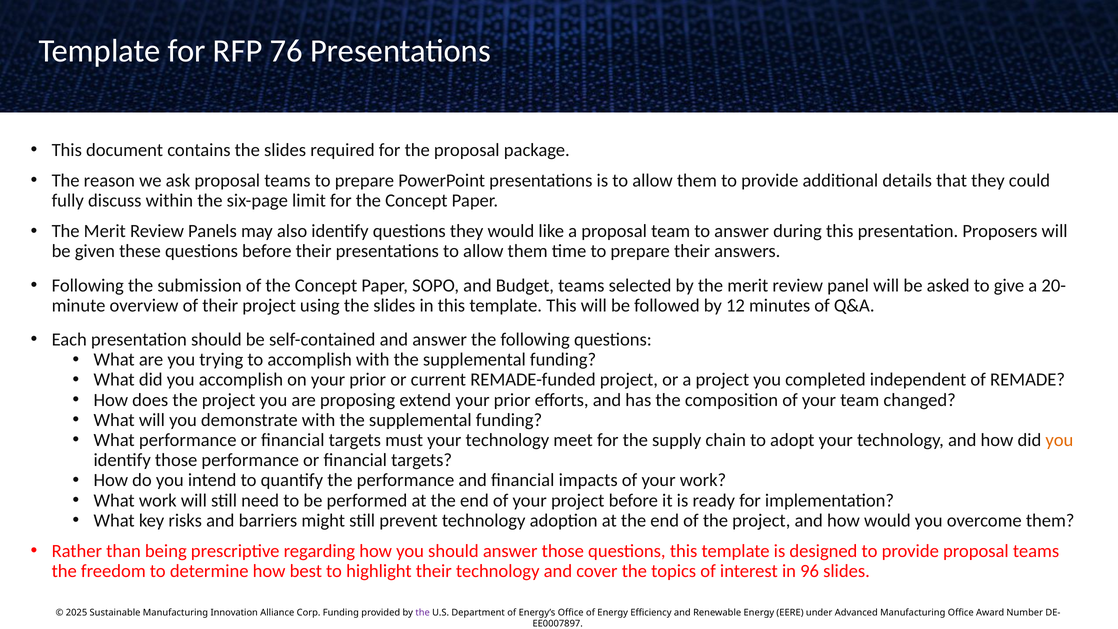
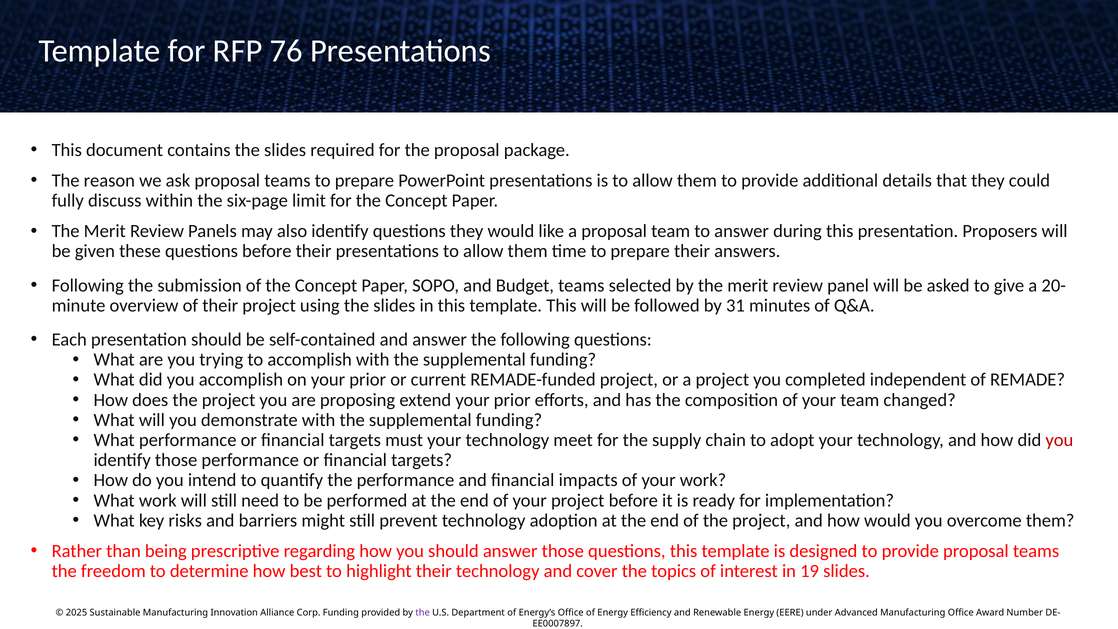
12: 12 -> 31 (735, 305)
you colour: orange -> red (1059, 440)
96: 96 -> 19 (810, 571)
